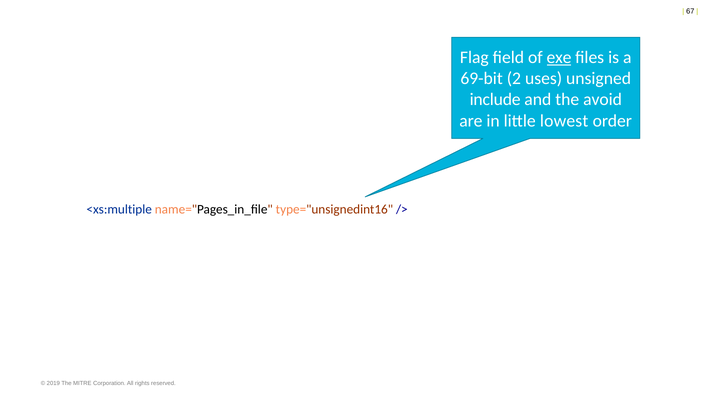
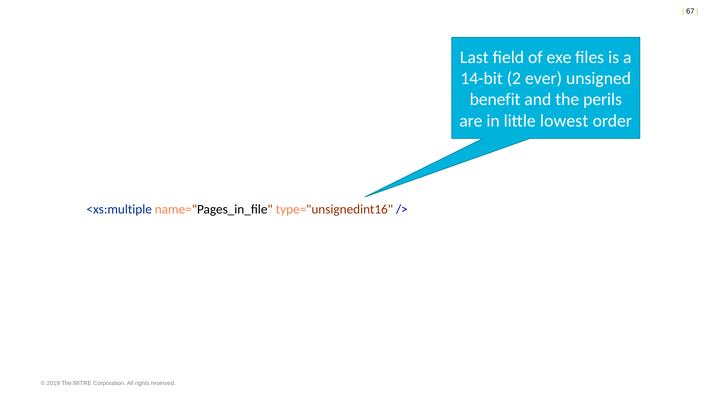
Flag: Flag -> Last (474, 57)
exe underline: present -> none (559, 57)
69-bit: 69-bit -> 14-bit (482, 79)
uses: uses -> ever (544, 79)
include: include -> benefit (495, 100)
avoid: avoid -> perils (603, 100)
